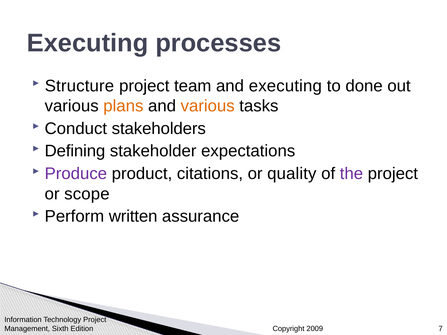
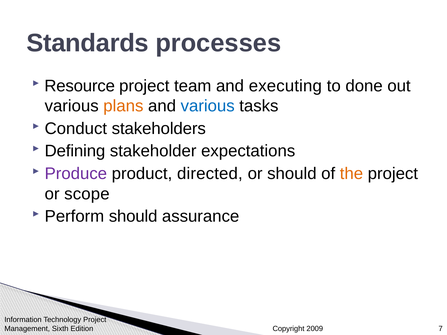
Executing: Executing -> Standards (88, 43)
Structure: Structure -> Resource (80, 86)
various colour: orange -> blue (208, 106)
citations: citations -> directed (210, 174)
or quality: quality -> should (292, 174)
the colour: purple -> orange (351, 174)
Perform written: written -> should (133, 217)
